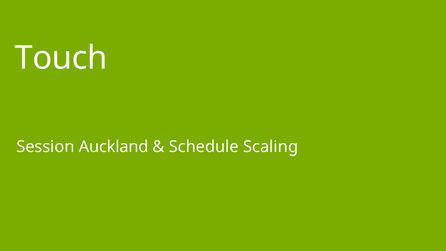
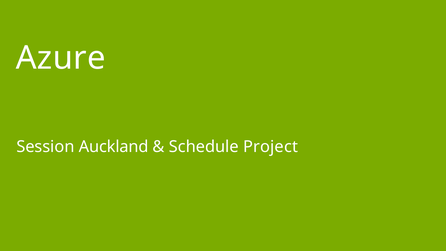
Touch: Touch -> Azure (61, 58)
Scaling: Scaling -> Project (271, 147)
